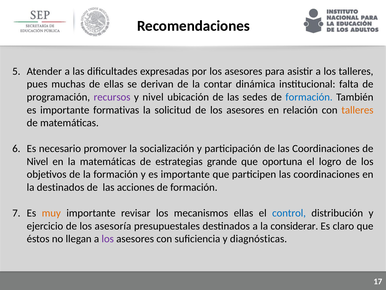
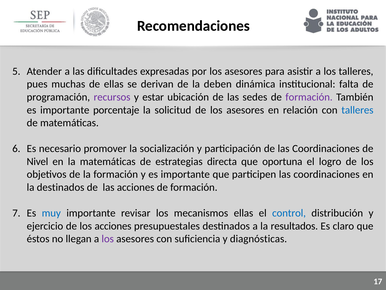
contar: contar -> deben (218, 84)
y nivel: nivel -> estar (153, 97)
formación colour: blue -> purple (309, 97)
formativas: formativas -> porcentaje (116, 110)
talleres colour: orange -> blue (357, 110)
grande: grande -> directa (222, 161)
muy colour: orange -> blue (51, 213)
los asesoría: asesoría -> acciones (113, 226)
considerar: considerar -> resultados (294, 226)
